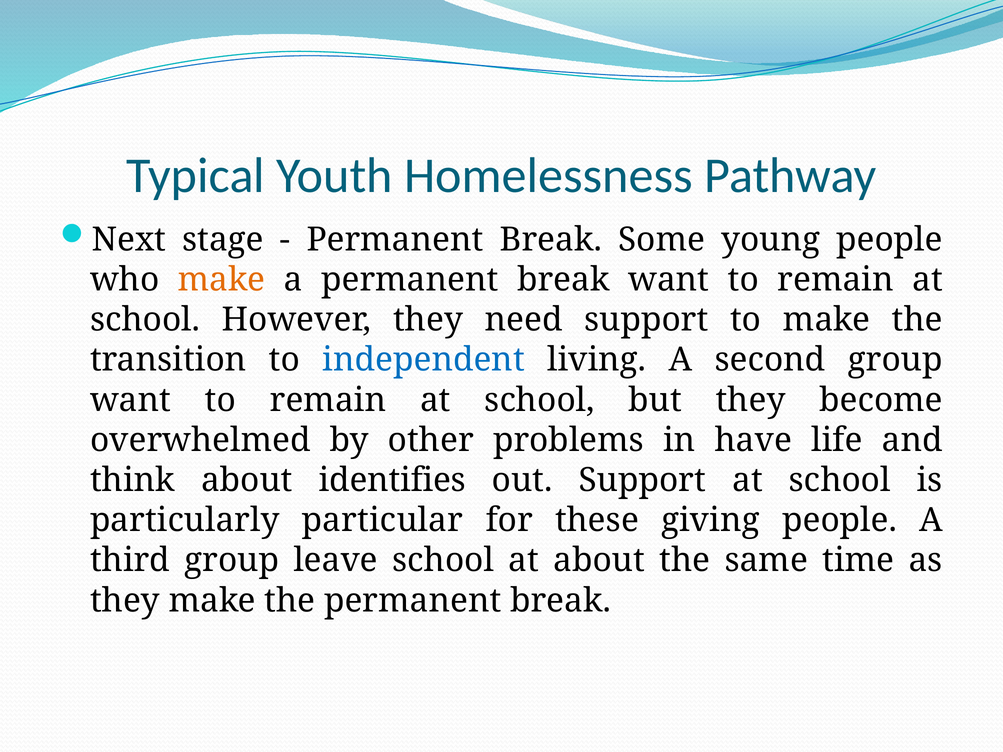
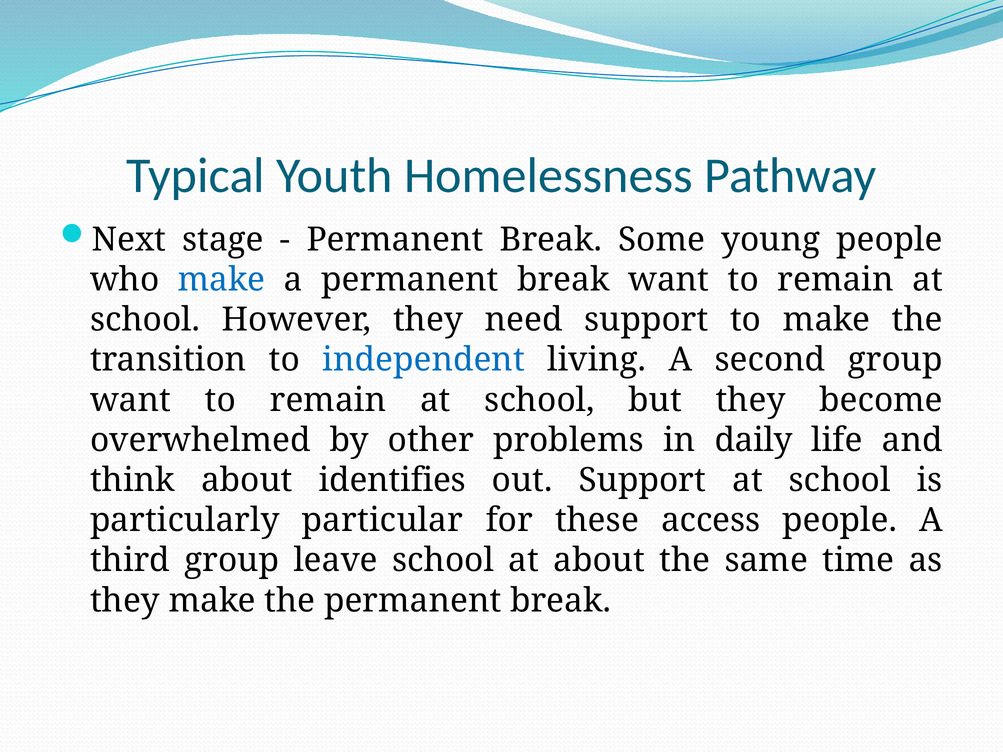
make colour: orange -> blue (222, 280)
have: have -> daily (754, 440)
giving: giving -> access (711, 520)
